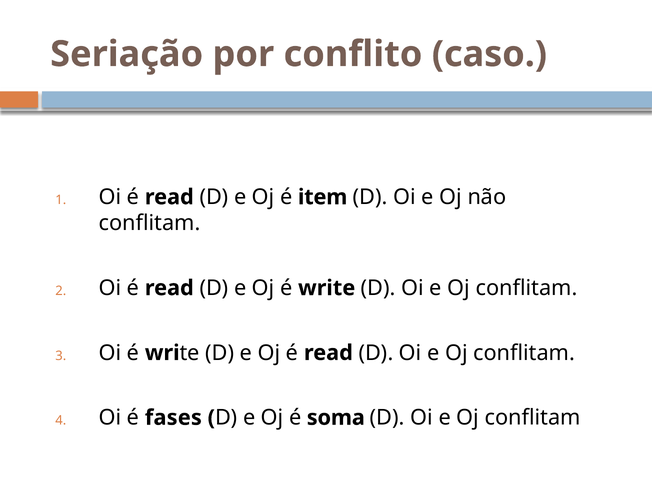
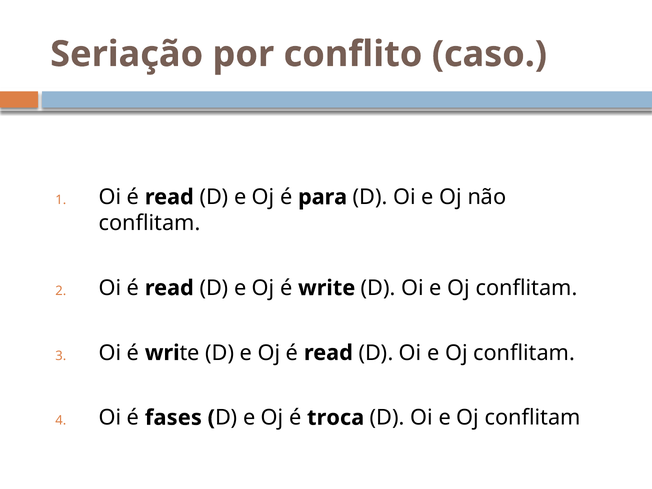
item: item -> para (323, 197)
soma: soma -> troca (336, 418)
